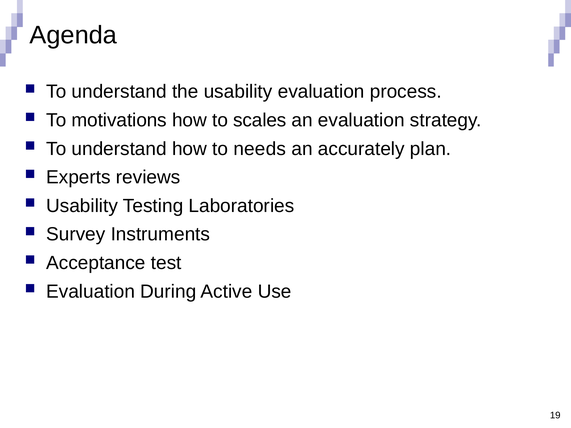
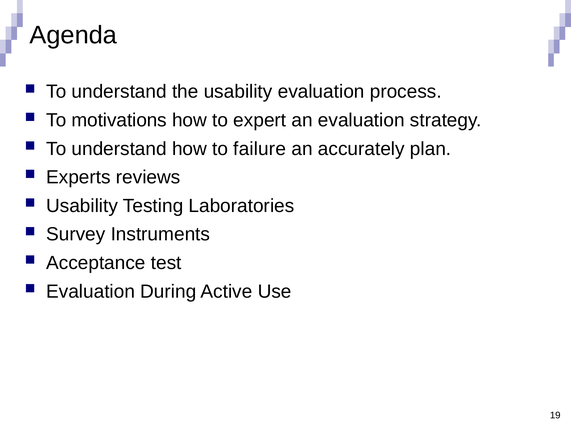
scales: scales -> expert (260, 120)
needs: needs -> failure (260, 149)
